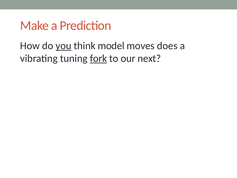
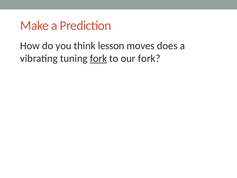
you underline: present -> none (63, 46)
model: model -> lesson (111, 46)
our next: next -> fork (149, 58)
